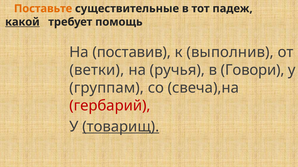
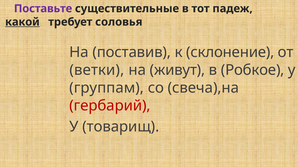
Поставьте colour: orange -> purple (43, 9)
помощь: помощь -> соловья (119, 22)
выполнив: выполнив -> склонение (230, 52)
ручья: ручья -> живут (177, 70)
Говори: Говори -> Робкое (253, 70)
товарищ underline: present -> none (121, 127)
